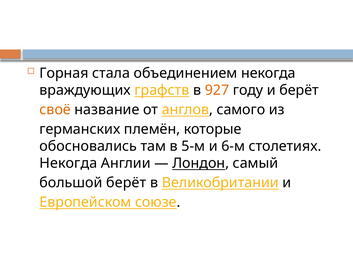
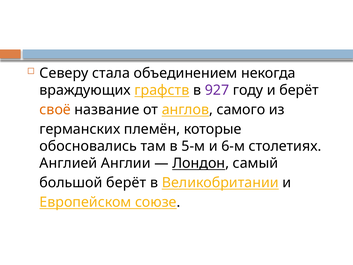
Горная: Горная -> Северу (64, 73)
927 colour: orange -> purple (217, 90)
Некогда: Некогда -> Англией (68, 163)
